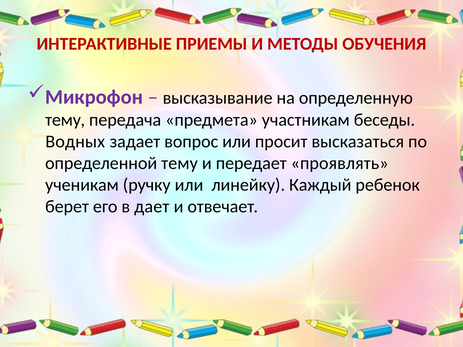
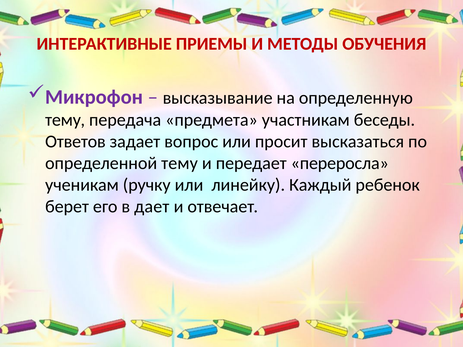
Водных: Водных -> Ответов (75, 142)
проявлять: проявлять -> переросла (340, 163)
